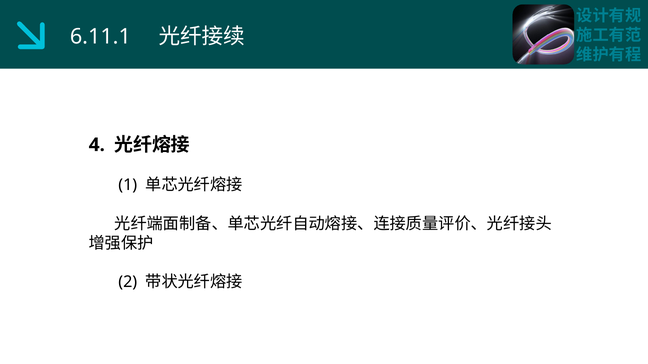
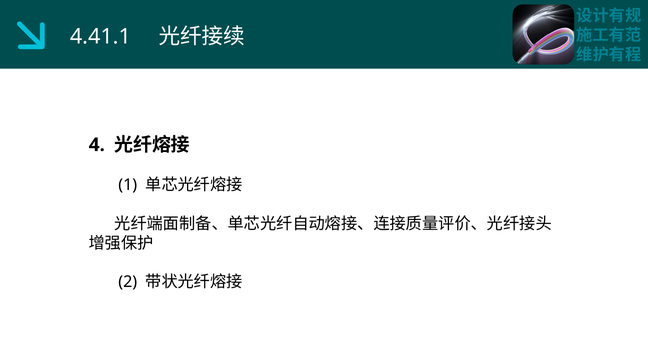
6.11.1: 6.11.1 -> 4.41.1 (100, 37)
